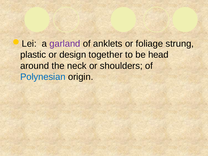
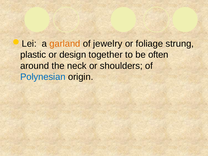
garland colour: purple -> orange (65, 44)
anklets: anklets -> jewelry (108, 44)
head: head -> often (158, 55)
